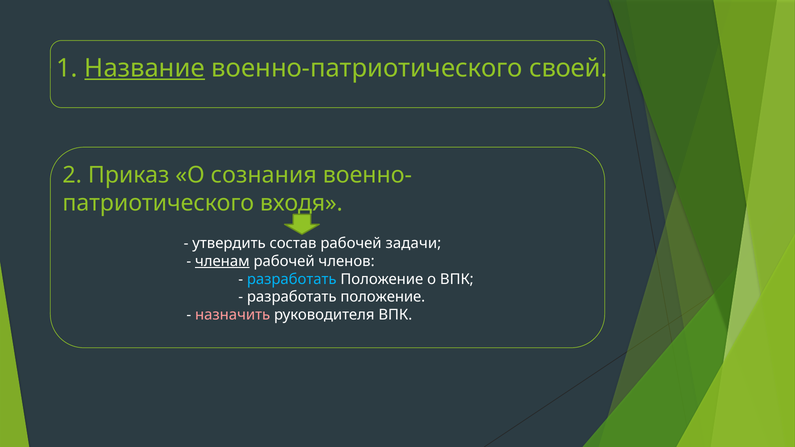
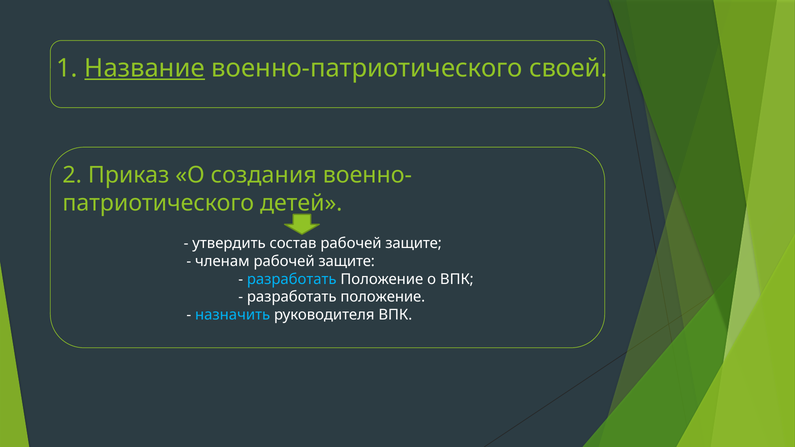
сознания: сознания -> создания (264, 175)
входя: входя -> детей (301, 203)
состав рабочей задачи: задачи -> защите (414, 243)
членам underline: present -> none (222, 261)
членов: членов -> защите (347, 261)
назначить colour: pink -> light blue (233, 315)
